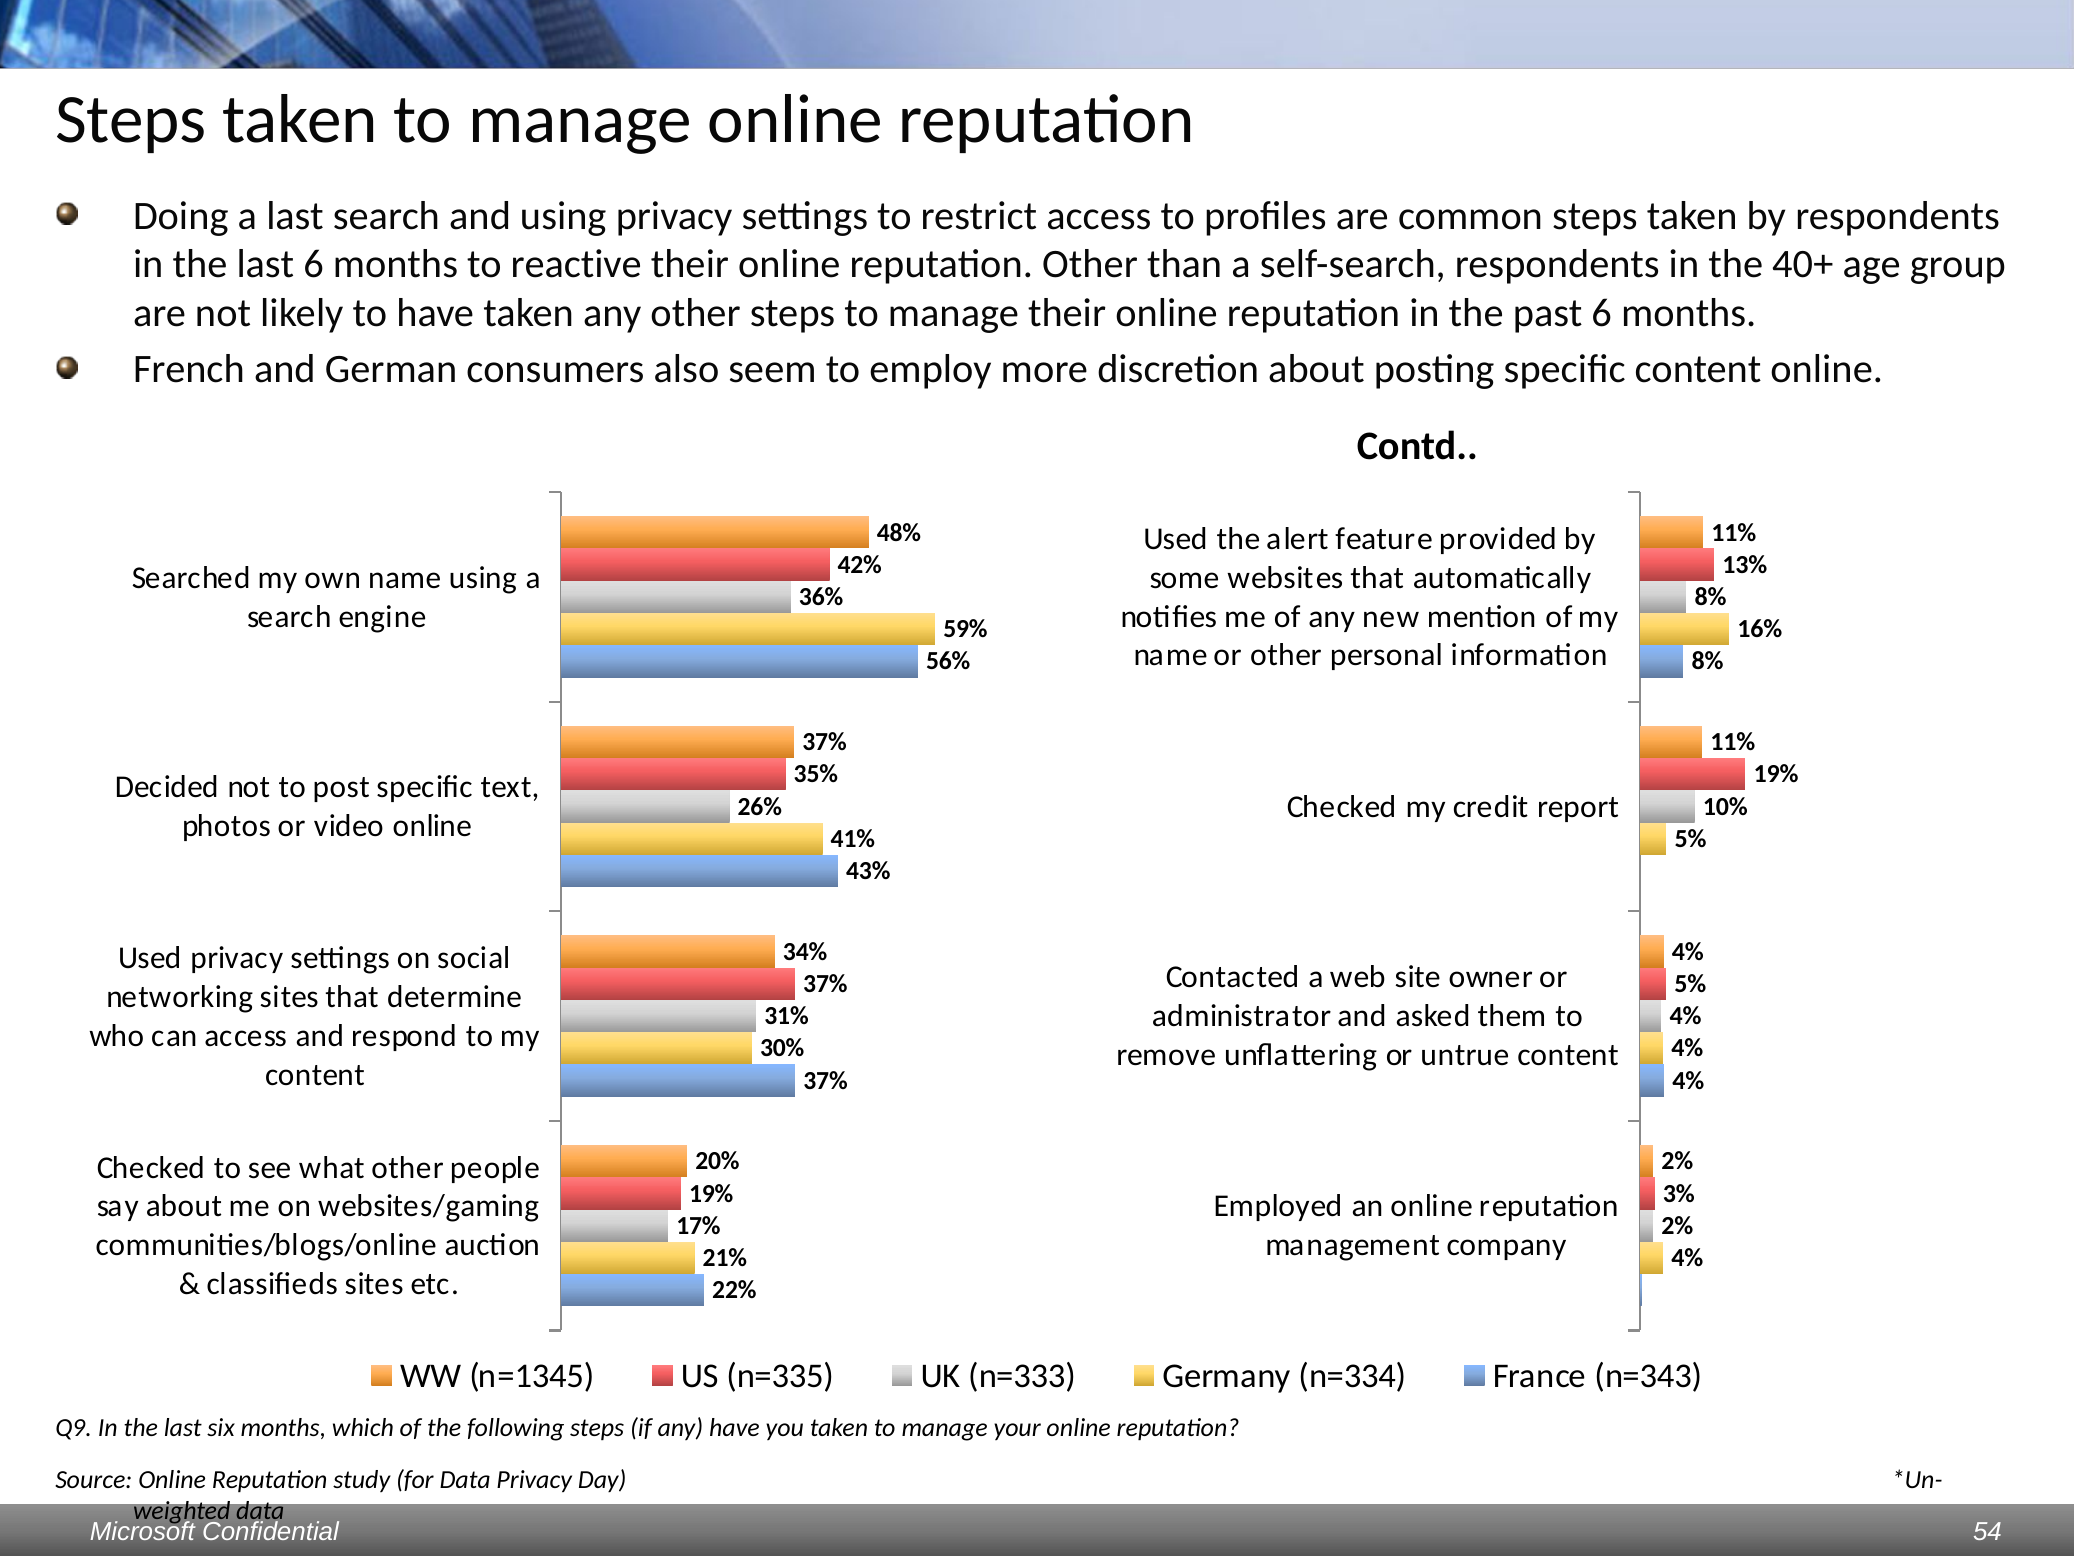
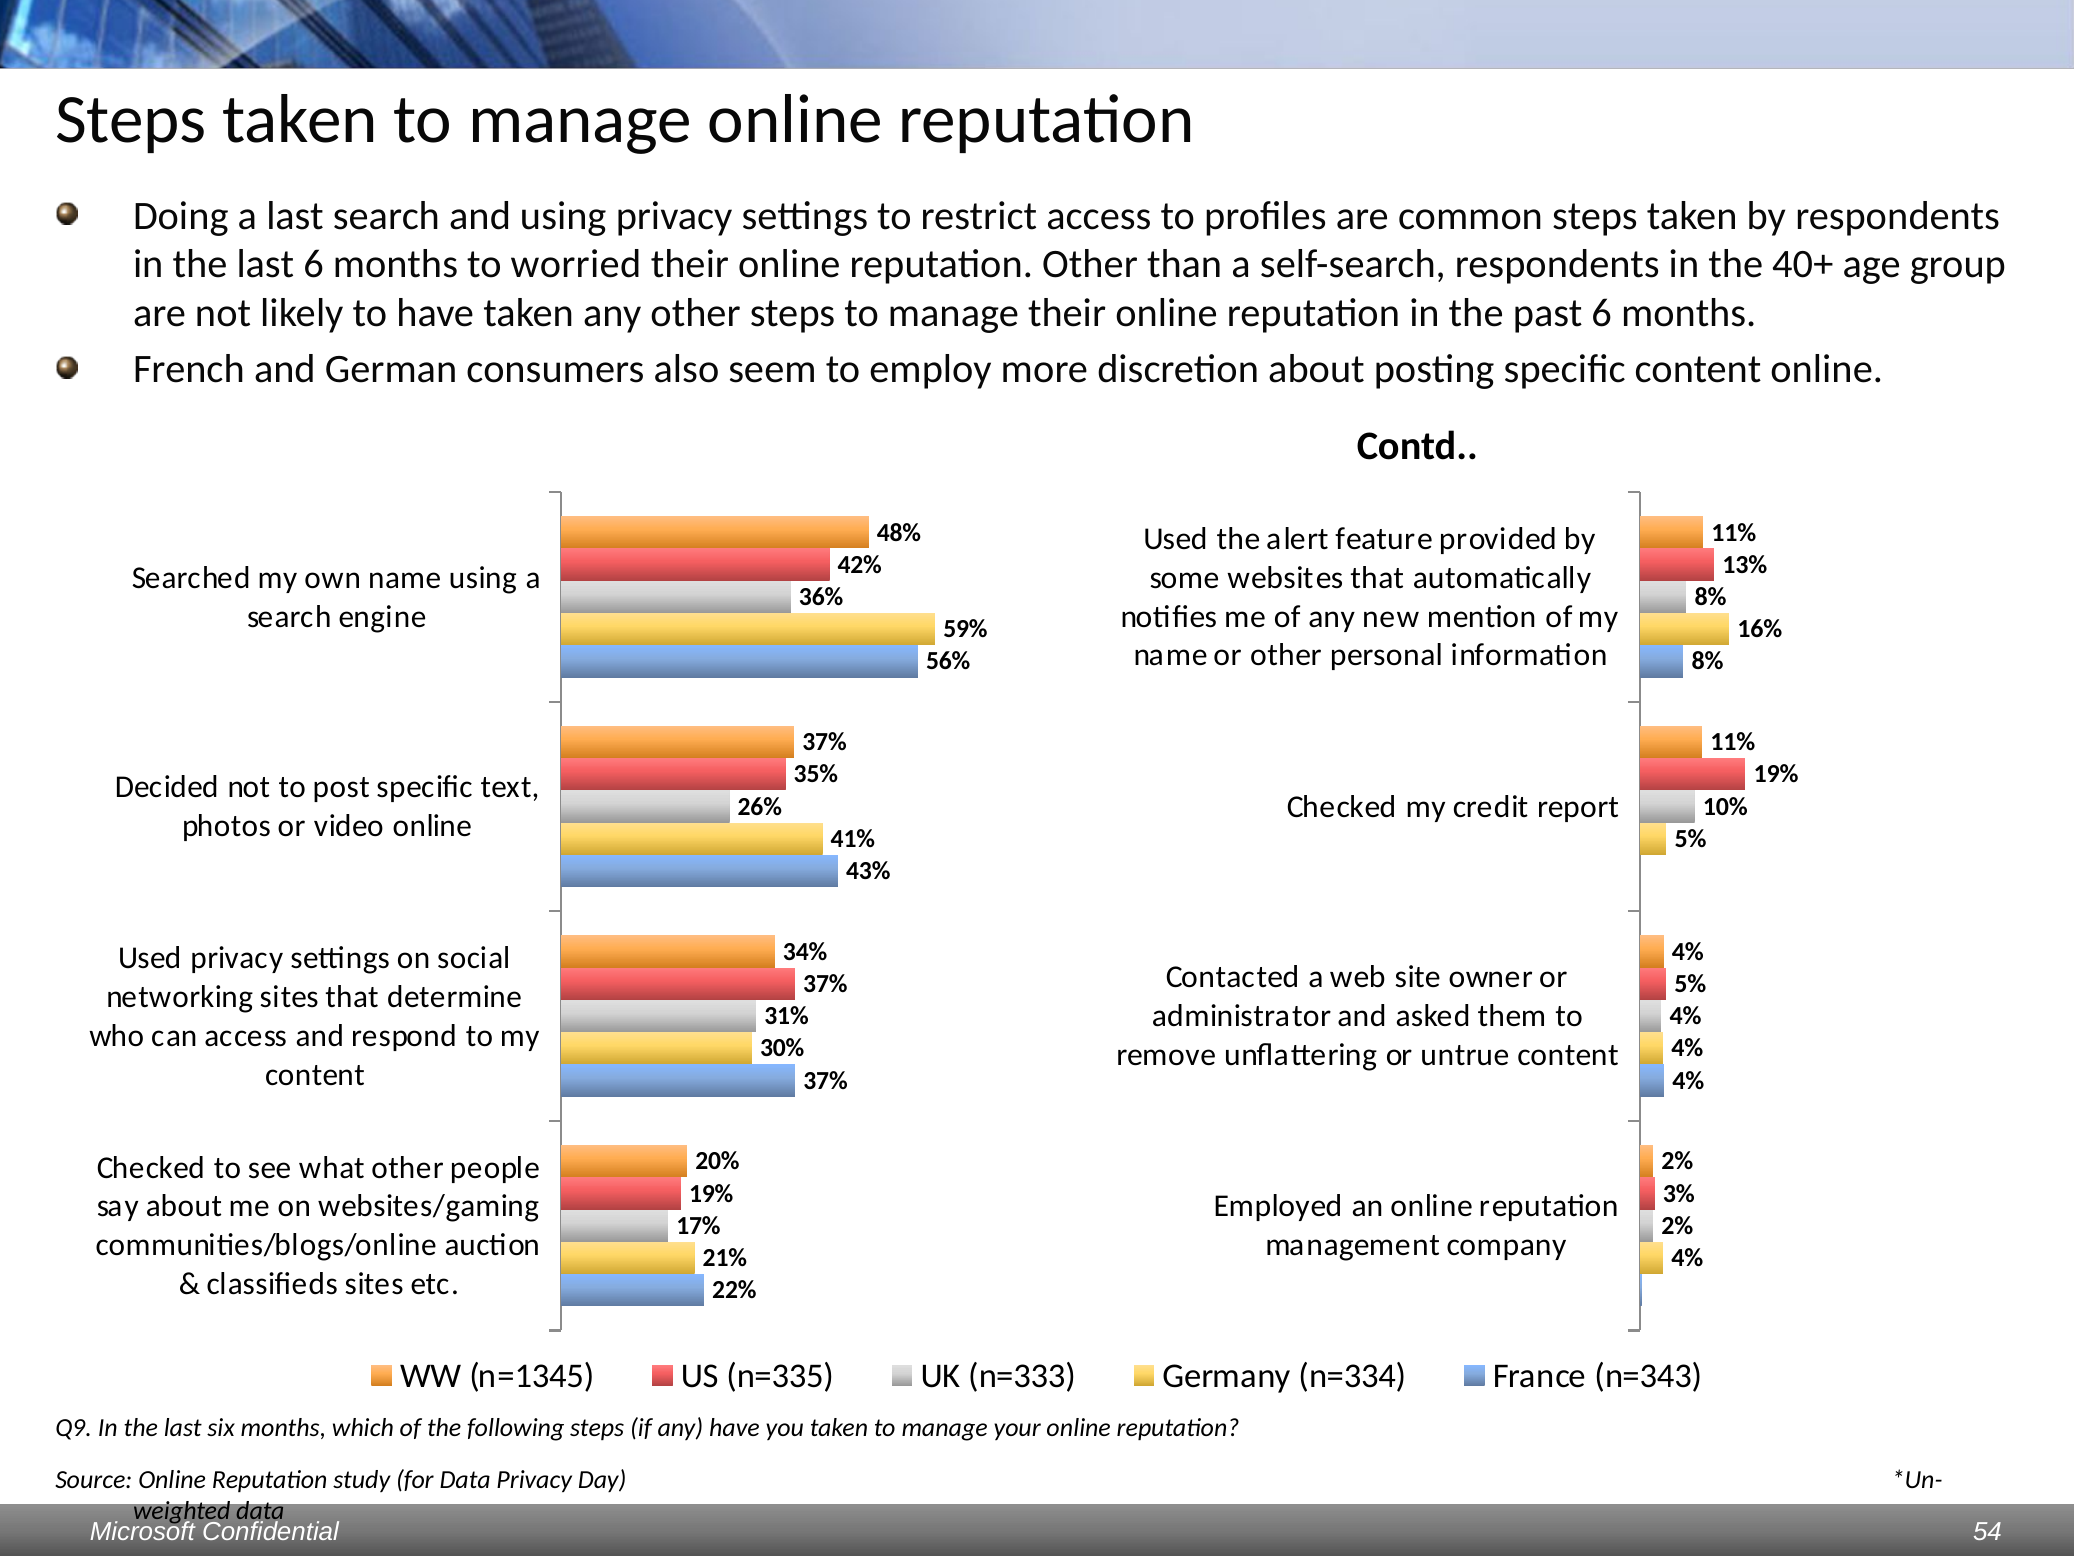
reactive: reactive -> worried (576, 264)
